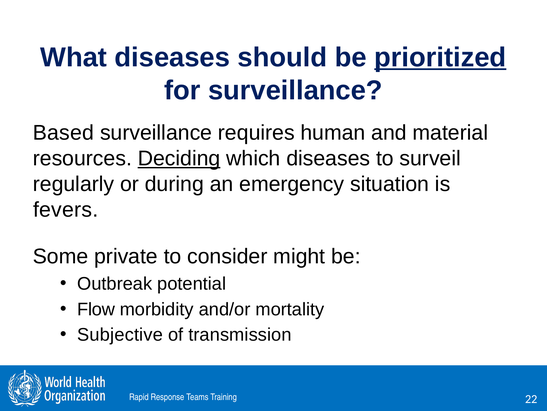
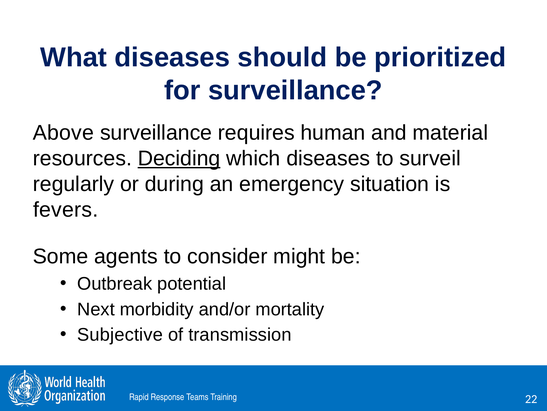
prioritized underline: present -> none (440, 57)
Based: Based -> Above (63, 133)
private: private -> agents (126, 256)
Flow: Flow -> Next (96, 309)
